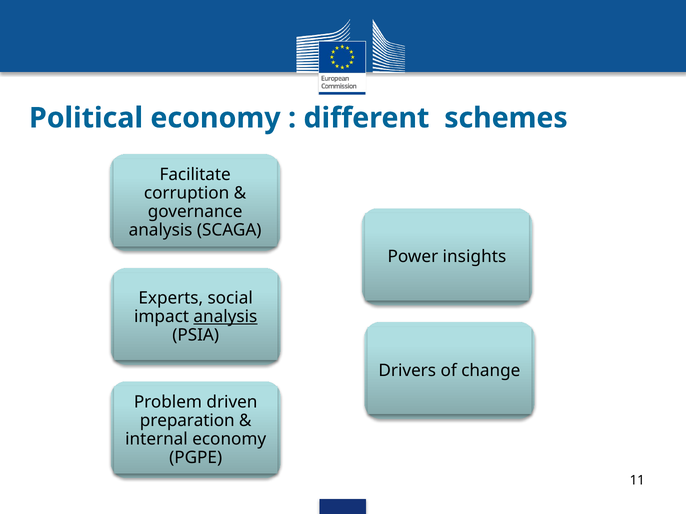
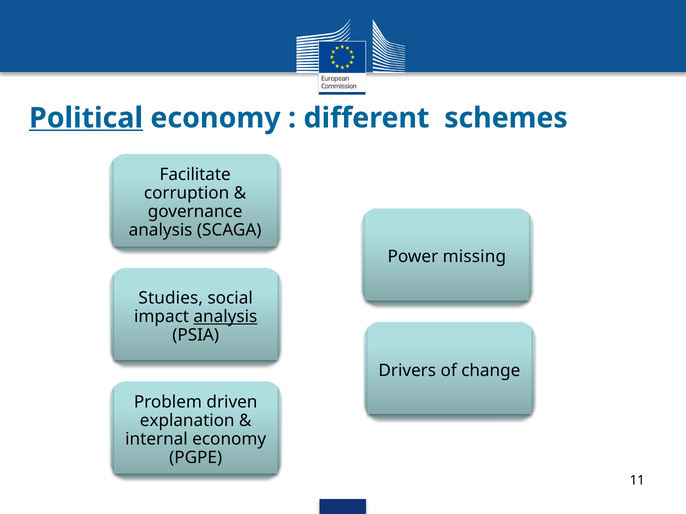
Political underline: none -> present (86, 118)
insights: insights -> missing (474, 257)
Experts: Experts -> Studies (171, 298)
preparation: preparation -> explanation (187, 421)
